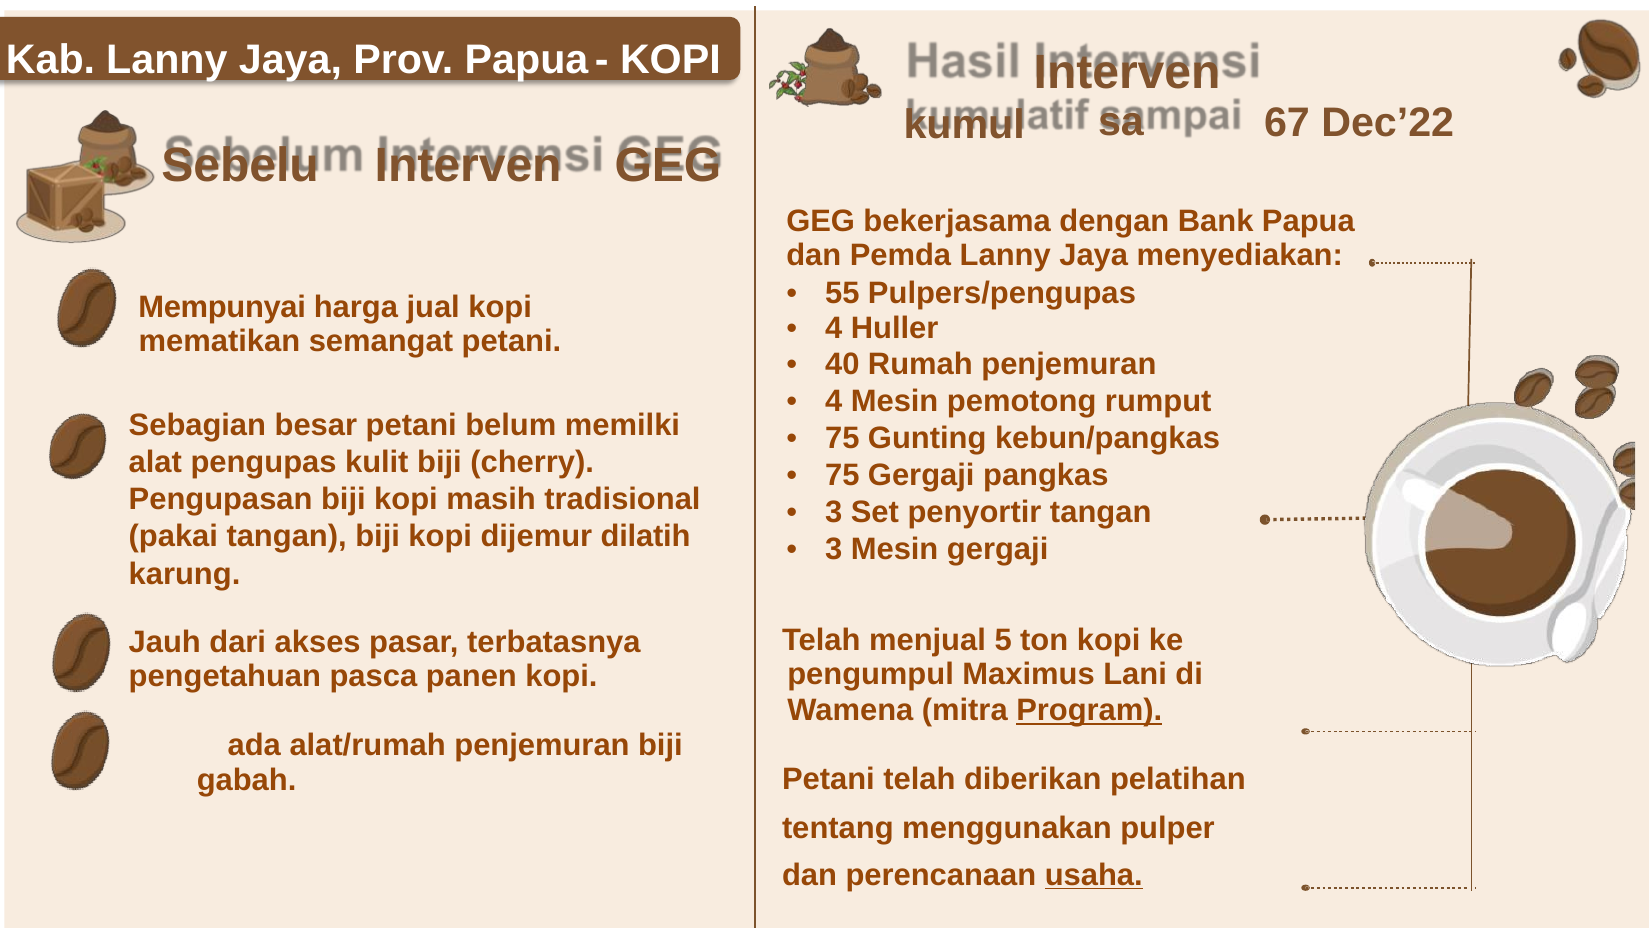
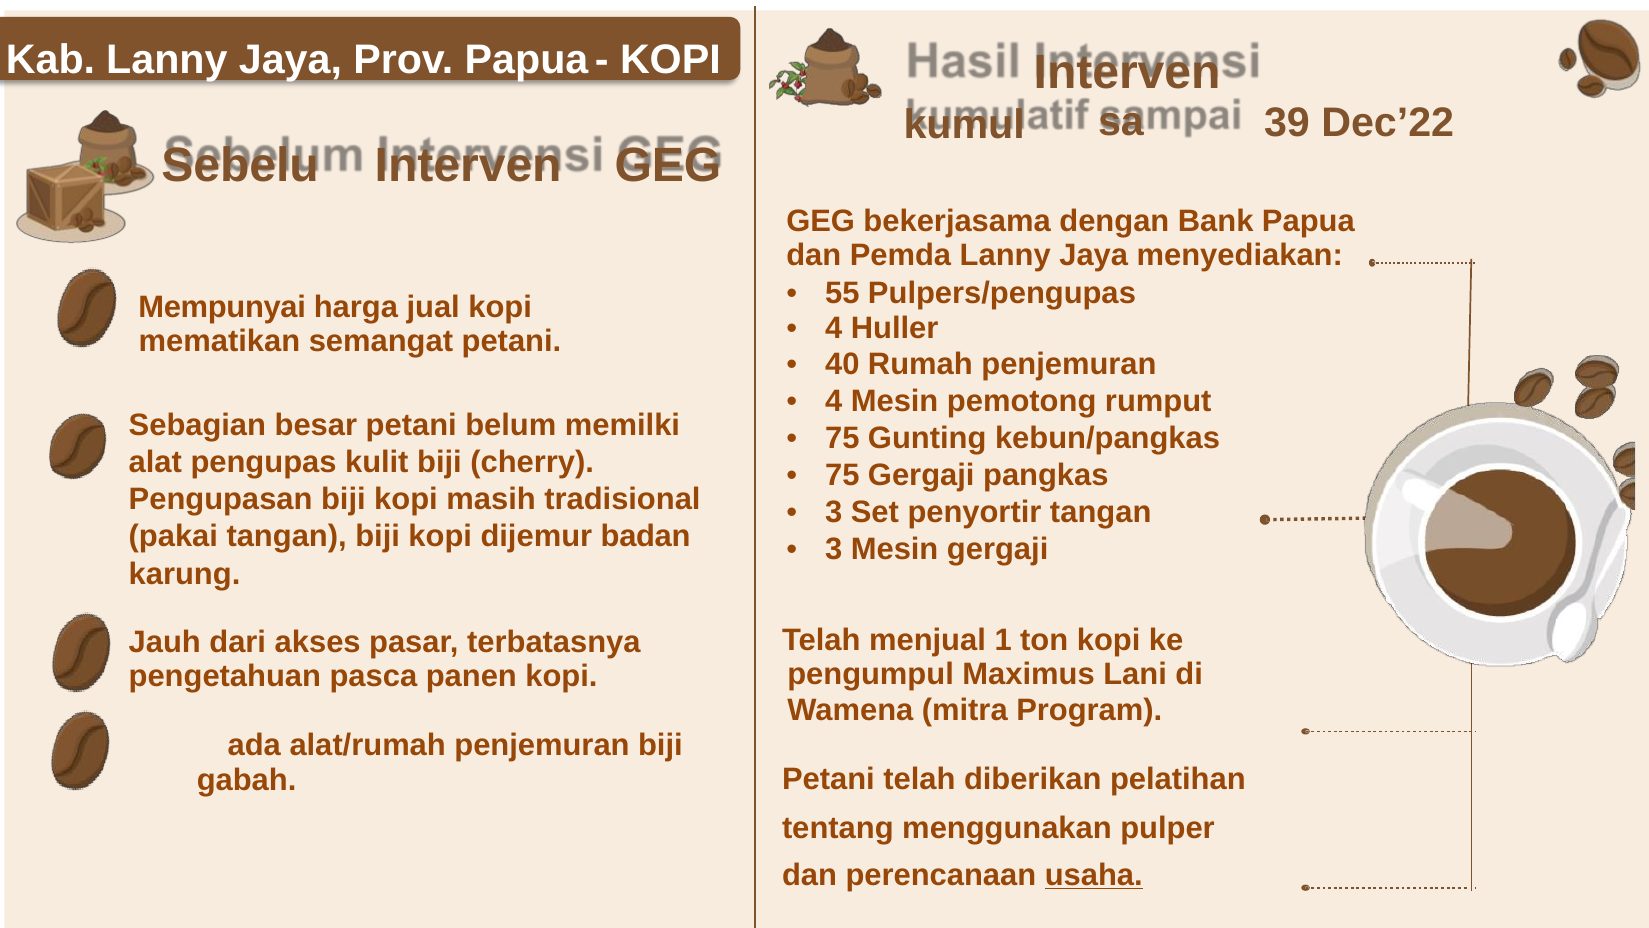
67: 67 -> 39 (1287, 123)
dilatih: dilatih -> badan (646, 537)
5: 5 -> 1 (1003, 640)
Program underline: present -> none (1089, 710)
